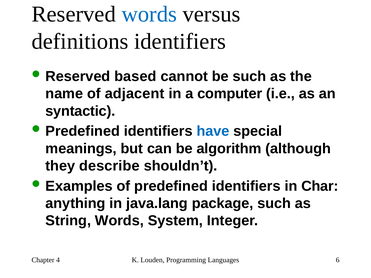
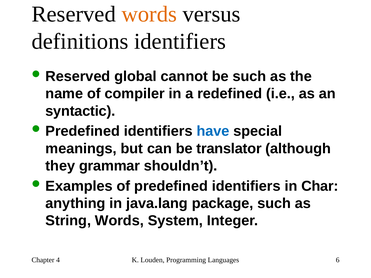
words colour: blue -> orange (149, 14)
based: based -> global (135, 76)
adjacent: adjacent -> compiler (135, 94)
computer: computer -> redefined (230, 94)
algorithm: algorithm -> translator (229, 149)
describe: describe -> grammar (110, 166)
